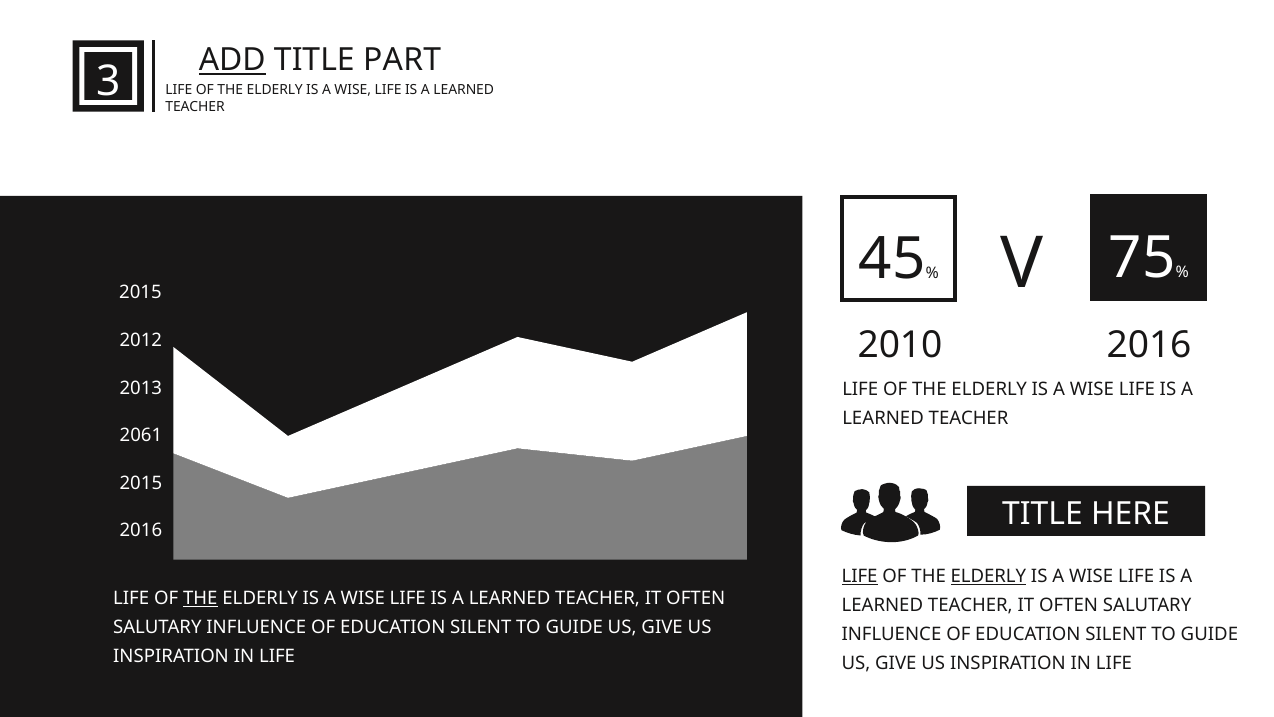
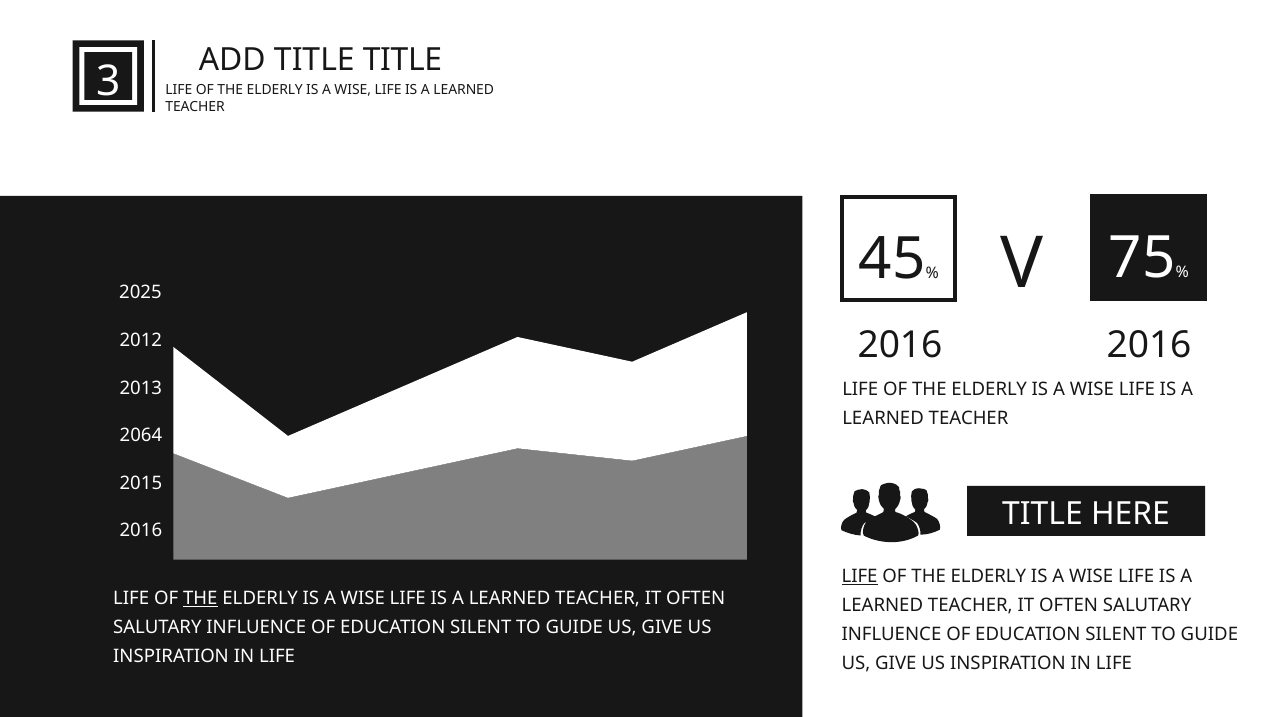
ADD underline: present -> none (232, 60)
TITLE PART: PART -> TITLE (402, 60)
2015: 2015 -> 2025 (140, 293)
2010: 2010 -> 2016 (900, 345)
2061: 2061 -> 2064 (141, 435)
ELDERLY underline: present -> none (988, 576)
